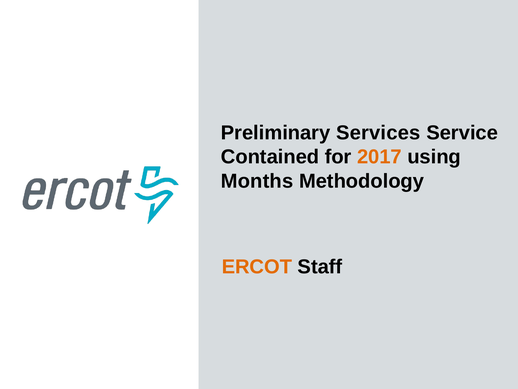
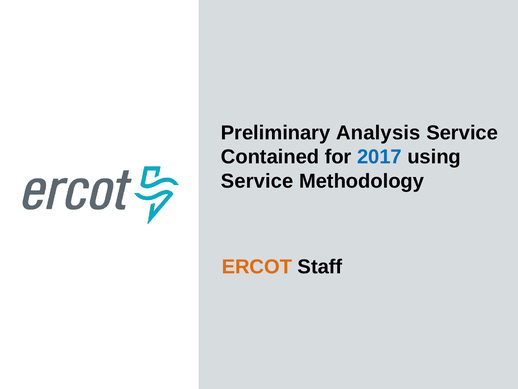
Services: Services -> Analysis (378, 133)
2017 colour: orange -> blue (379, 157)
Months: Months -> Service (257, 181)
